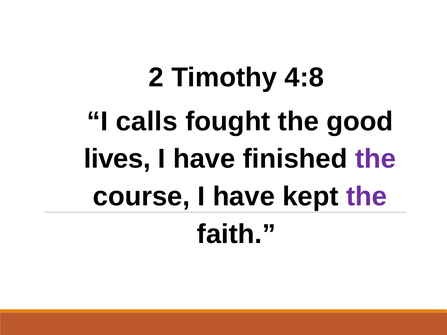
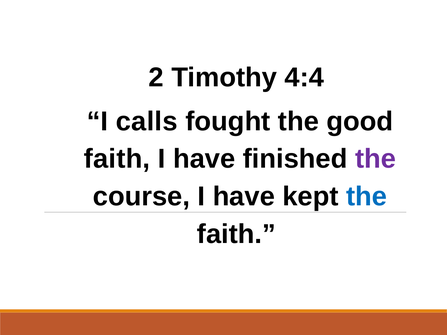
4:8: 4:8 -> 4:4 (304, 78)
lives: lives -> faith (117, 159)
the colour: purple -> blue (367, 197)
